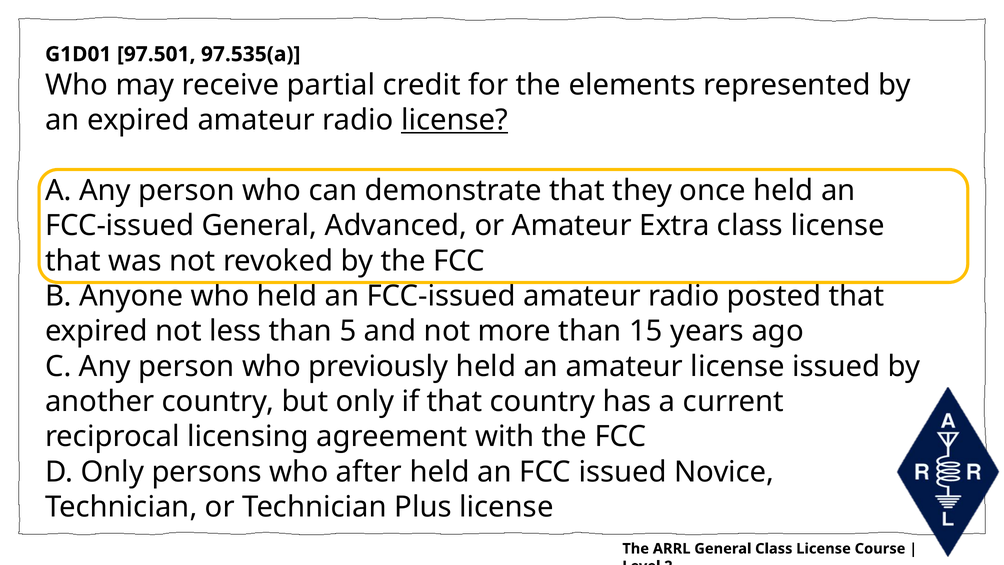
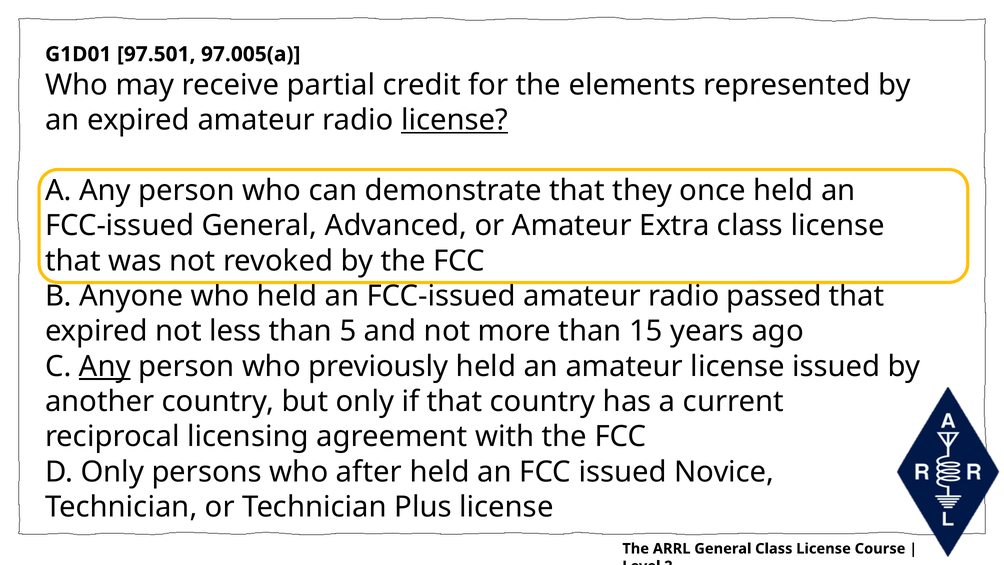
97.535(a: 97.535(a -> 97.005(a (251, 54)
posted: posted -> passed (774, 296)
Any underline: none -> present (105, 366)
